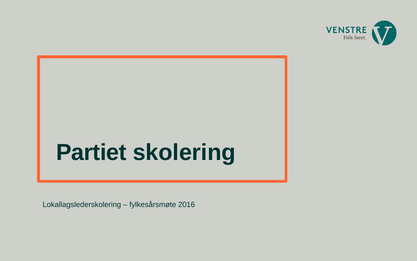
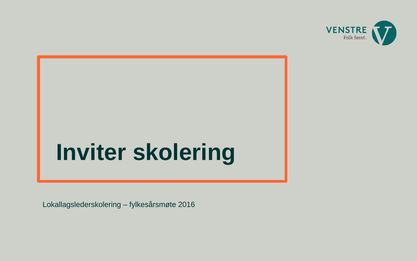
Partiet: Partiet -> Inviter (91, 152)
